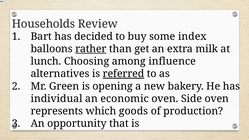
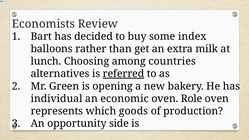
Households: Households -> Economists (43, 24)
rather underline: present -> none (91, 49)
influence: influence -> countries (172, 61)
Side: Side -> Role (192, 99)
that: that -> side (119, 124)
